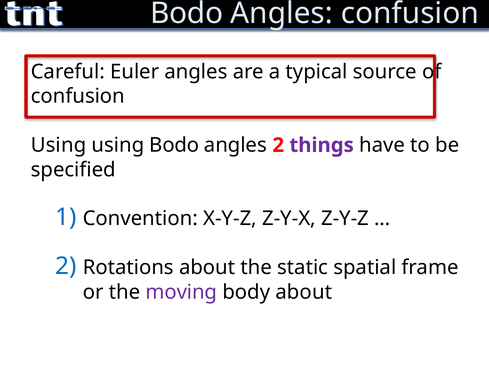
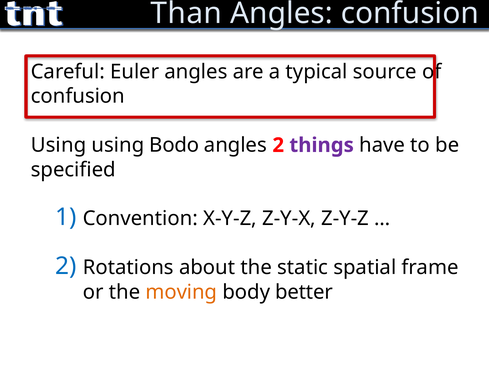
Bodo: Bodo -> Than (186, 13)
moving colour: purple -> orange (181, 292)
body about: about -> better (304, 292)
